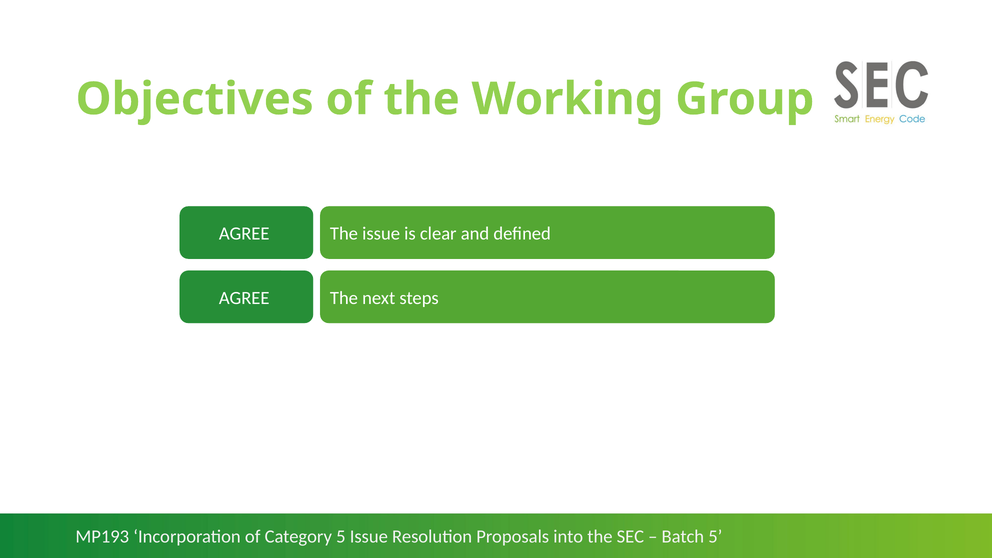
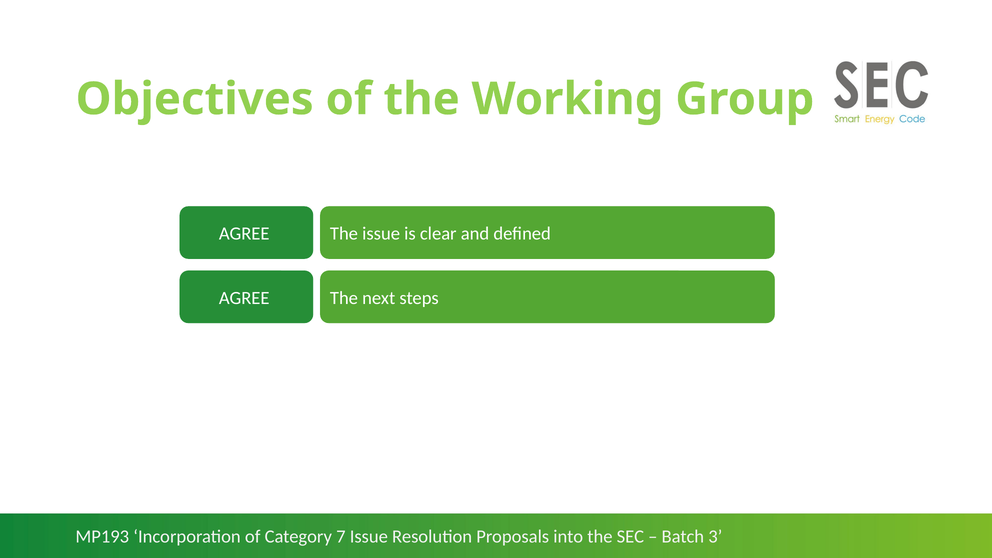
Category 5: 5 -> 7 (341, 536)
Batch 5: 5 -> 3 (715, 536)
